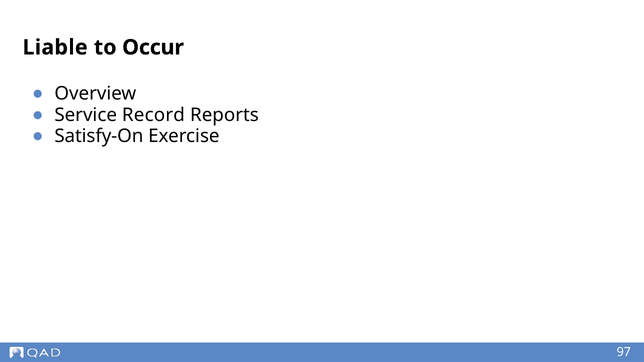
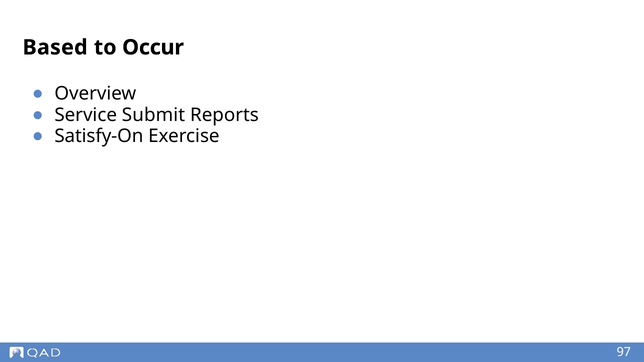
Liable: Liable -> Based (55, 47)
Record: Record -> Submit (153, 115)
